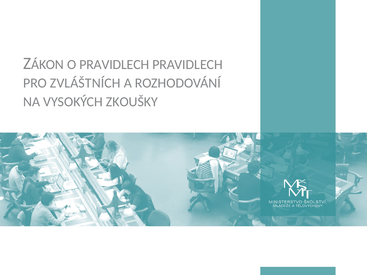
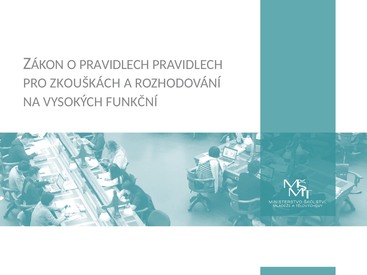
ZVLÁŠTNÍCH: ZVLÁŠTNÍCH -> ZKOUŠKÁCH (85, 83)
ZKOUŠKY: ZKOUŠKY -> FUNKČNÍ (132, 102)
